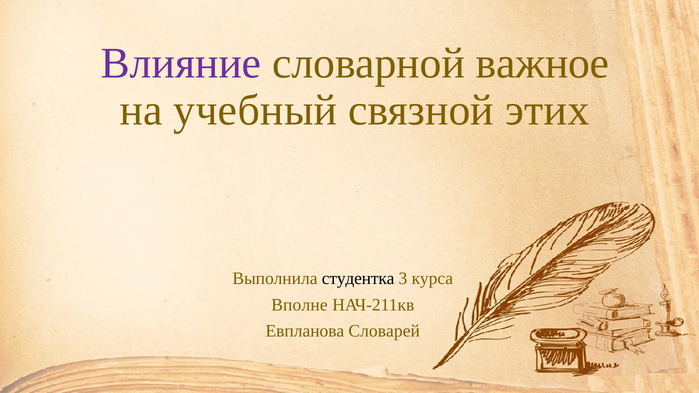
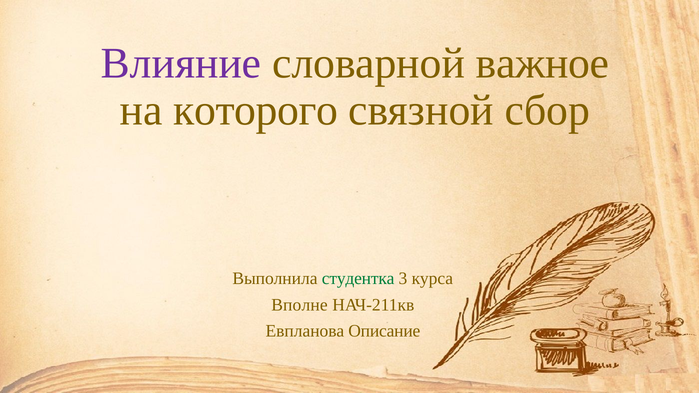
учебный: учебный -> которого (256, 110)
этих: этих -> сбор (547, 110)
студентка colour: black -> green (358, 279)
Словарей: Словарей -> Описание (384, 331)
